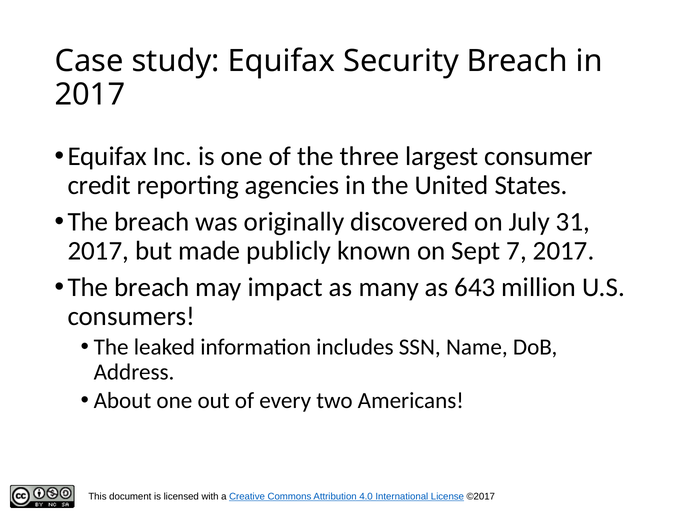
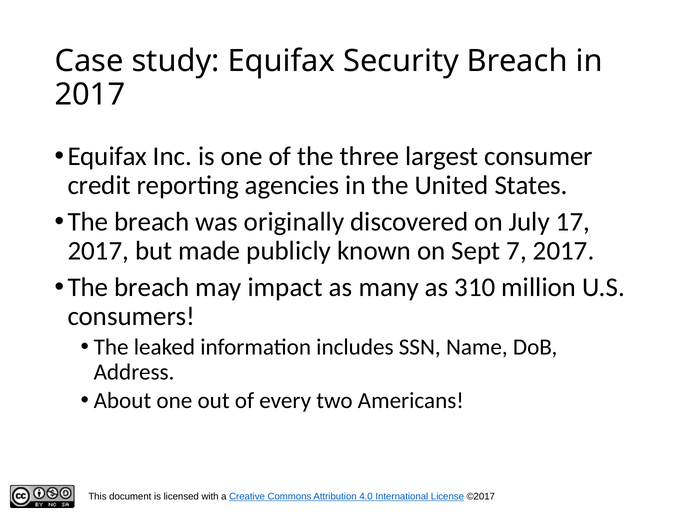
31: 31 -> 17 (573, 222)
643: 643 -> 310 (475, 288)
